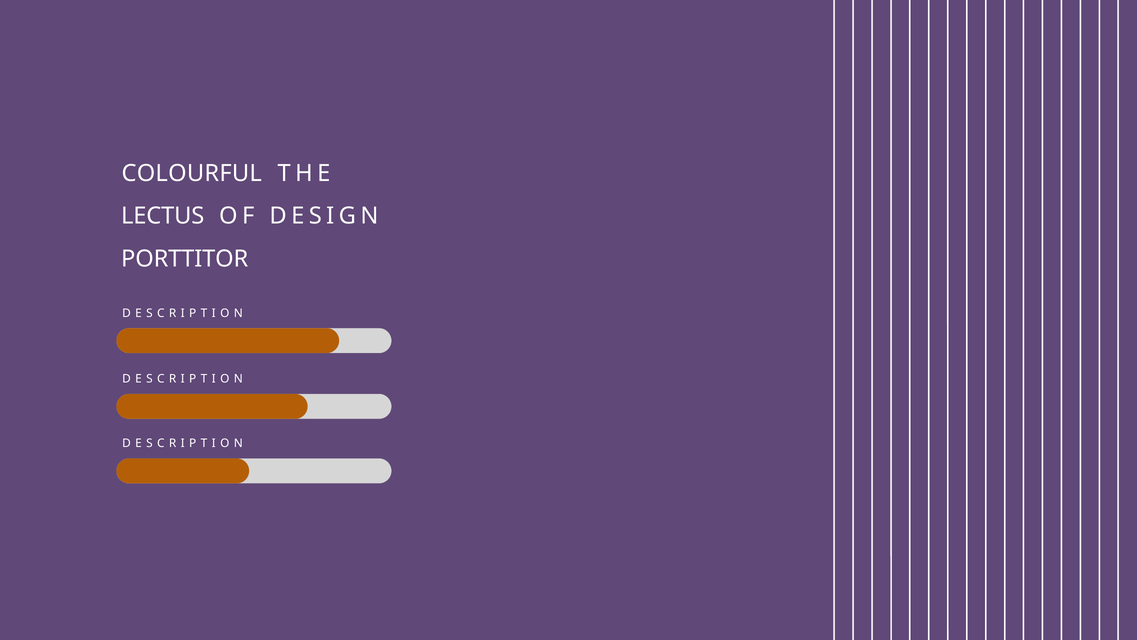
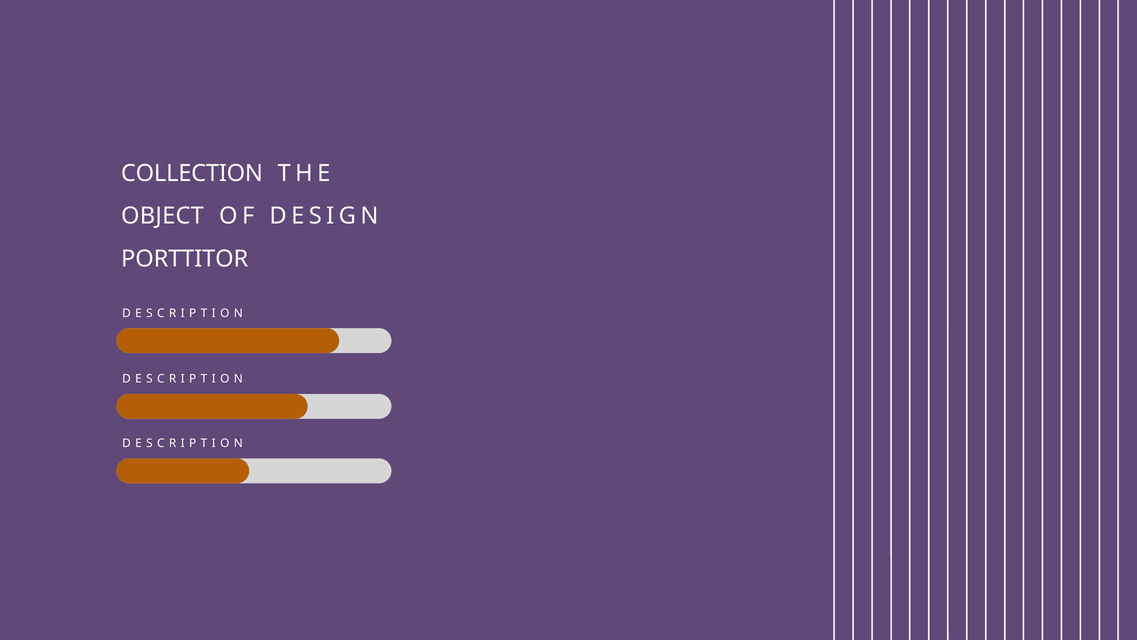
COLOURFUL: COLOURFUL -> COLLECTION (192, 173)
LECTUS: LECTUS -> OBJECT (163, 216)
